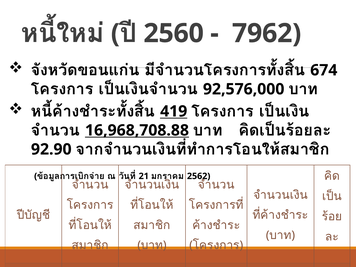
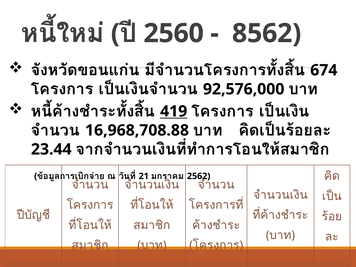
7962: 7962 -> 8562 (267, 33)
16,968,708.88 underline: present -> none (137, 130)
92.90: 92.90 -> 23.44 (51, 149)
